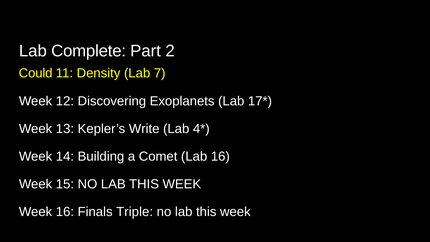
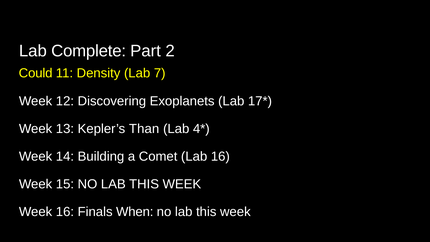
Write: Write -> Than (144, 129)
Triple: Triple -> When (135, 212)
